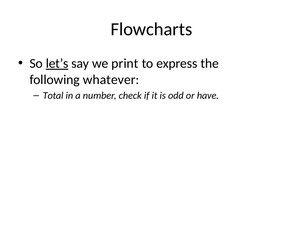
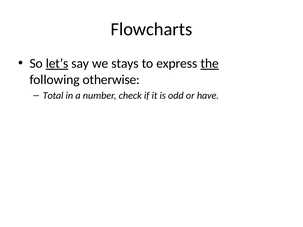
print: print -> stays (125, 64)
the underline: none -> present (210, 64)
whatever: whatever -> otherwise (111, 80)
